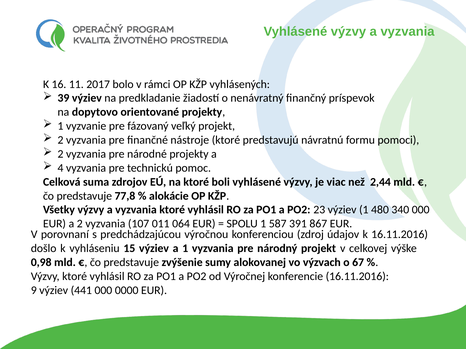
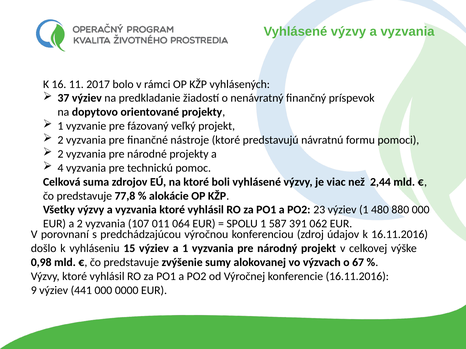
39: 39 -> 37 (63, 98)
340: 340 -> 880 (400, 210)
867: 867 -> 062 (318, 224)
